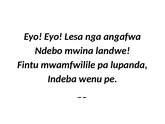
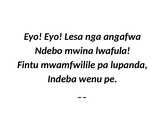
landwe: landwe -> lwafula (113, 51)
